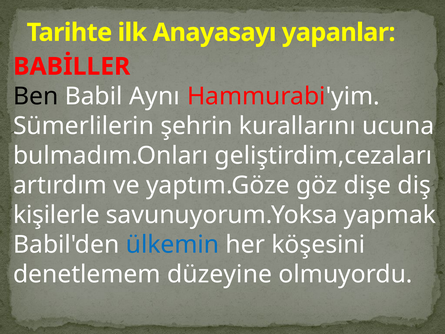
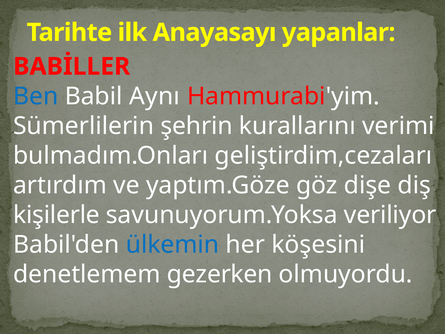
Ben colour: black -> blue (36, 96)
ucuna: ucuna -> verimi (398, 126)
yapmak: yapmak -> veriliyor (390, 215)
düzeyine: düzeyine -> gezerken (220, 274)
